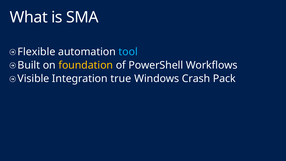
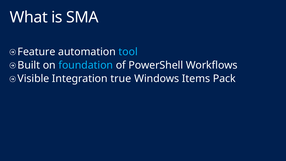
Flexible: Flexible -> Feature (36, 52)
foundation colour: yellow -> light blue (86, 65)
Crash: Crash -> Items (196, 79)
